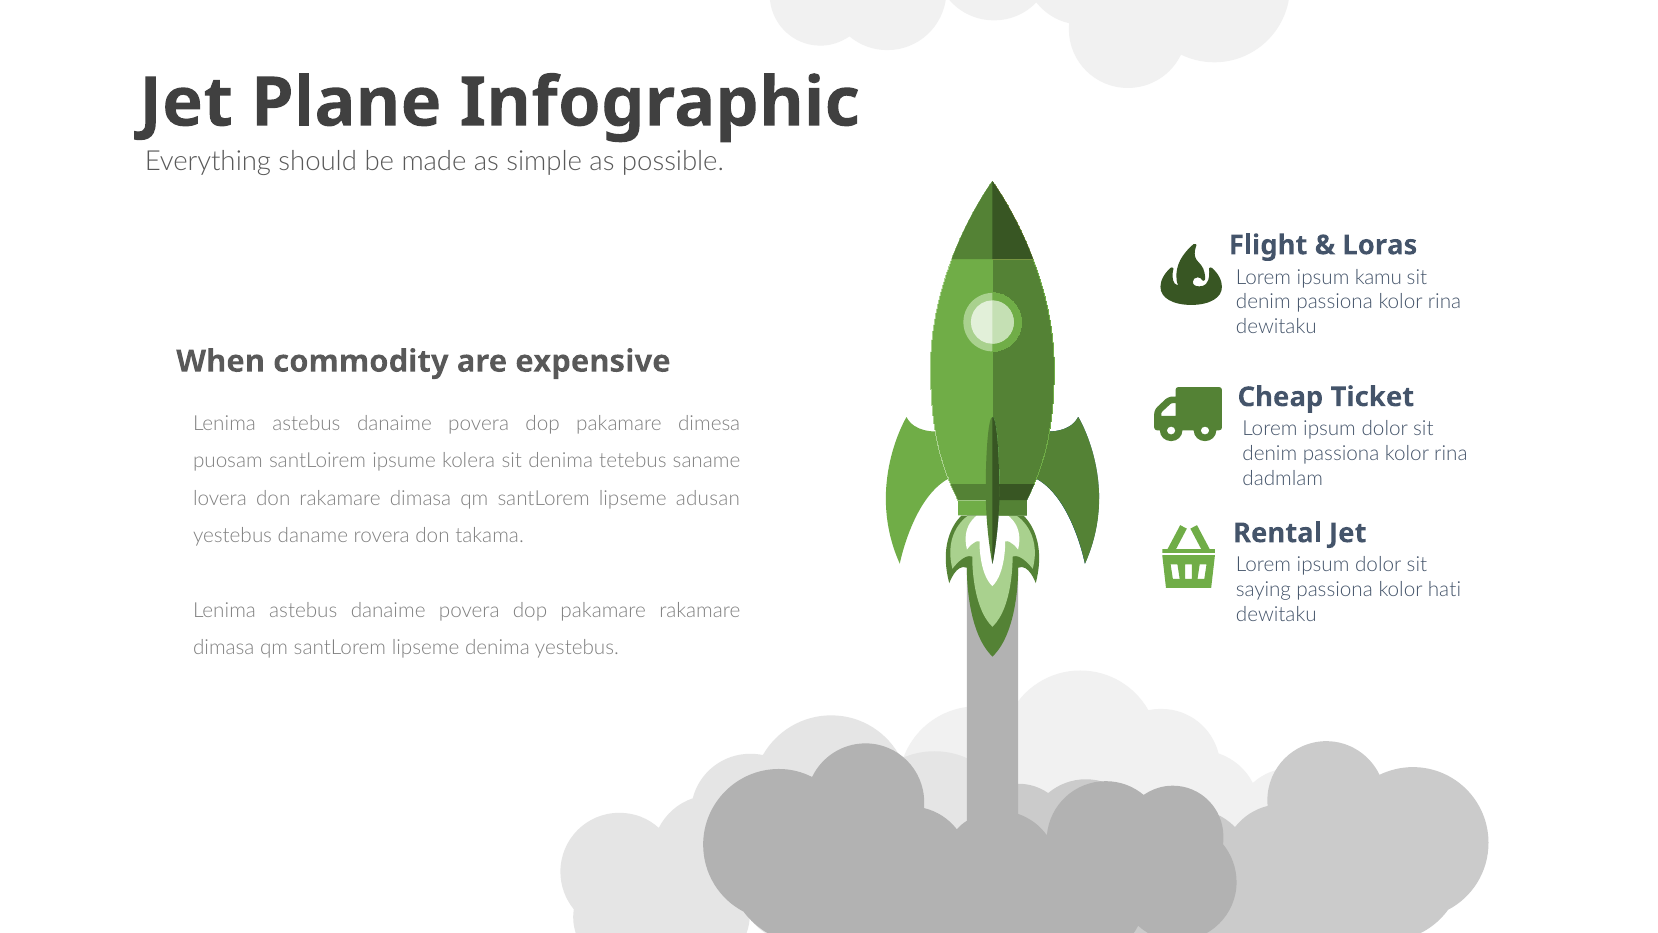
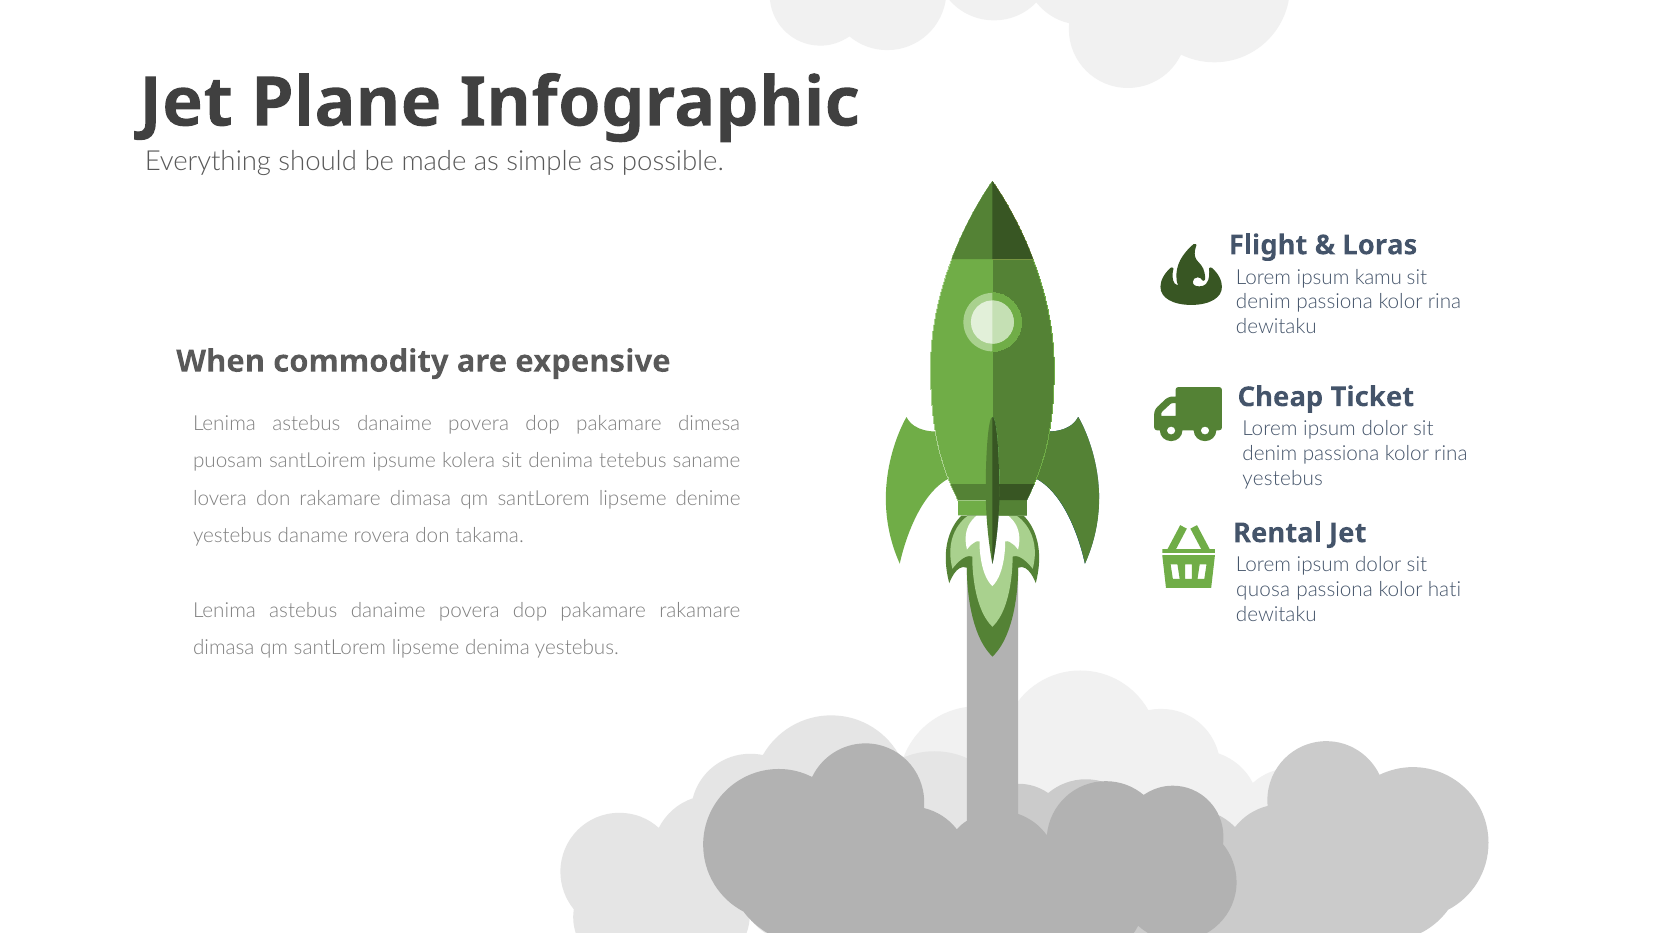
dadmlam: dadmlam -> yestebus (1283, 479)
adusan: adusan -> denime (708, 498)
saying: saying -> quosa (1263, 590)
